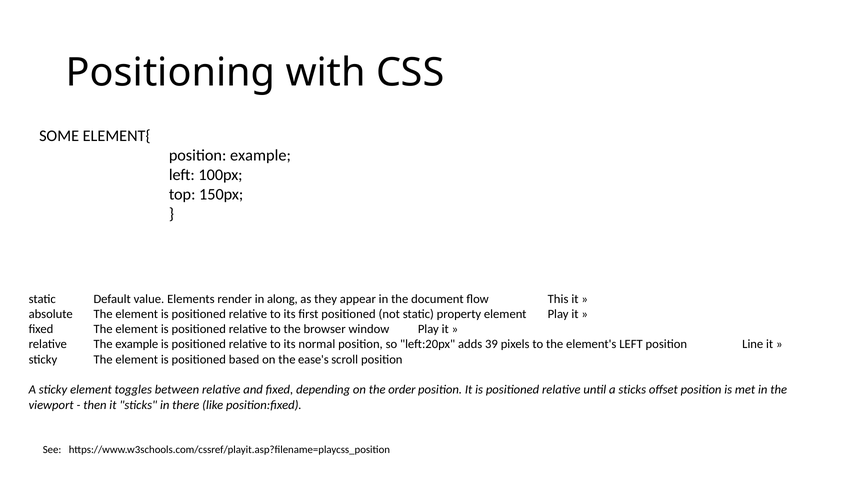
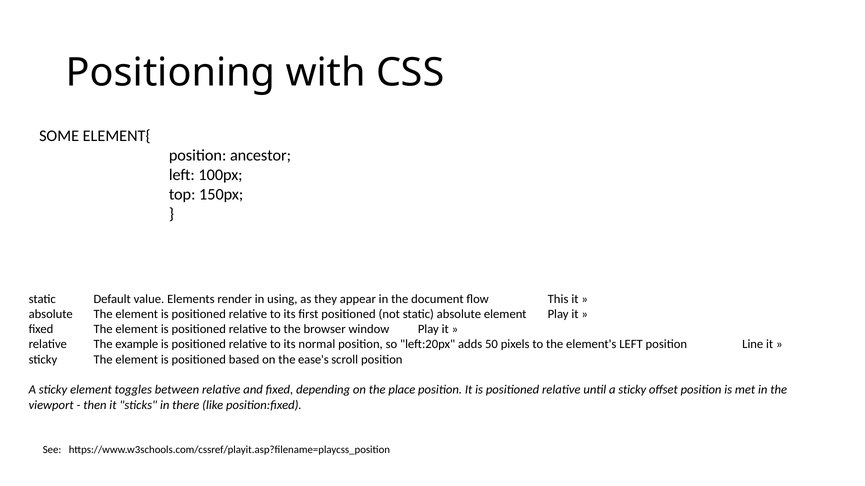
position example: example -> ancestor (261, 156)
along: along -> using (282, 299)
static property: property -> absolute (459, 314)
39: 39 -> 50 (491, 345)
order: order -> place (402, 390)
until a sticks: sticks -> sticky (632, 390)
